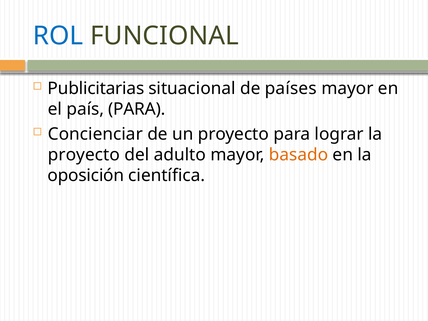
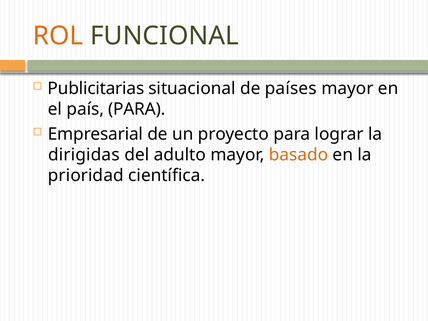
ROL colour: blue -> orange (58, 36)
Concienciar: Concienciar -> Empresarial (95, 134)
proyecto: proyecto -> dirigidas (84, 155)
oposición: oposición -> prioridad (86, 175)
